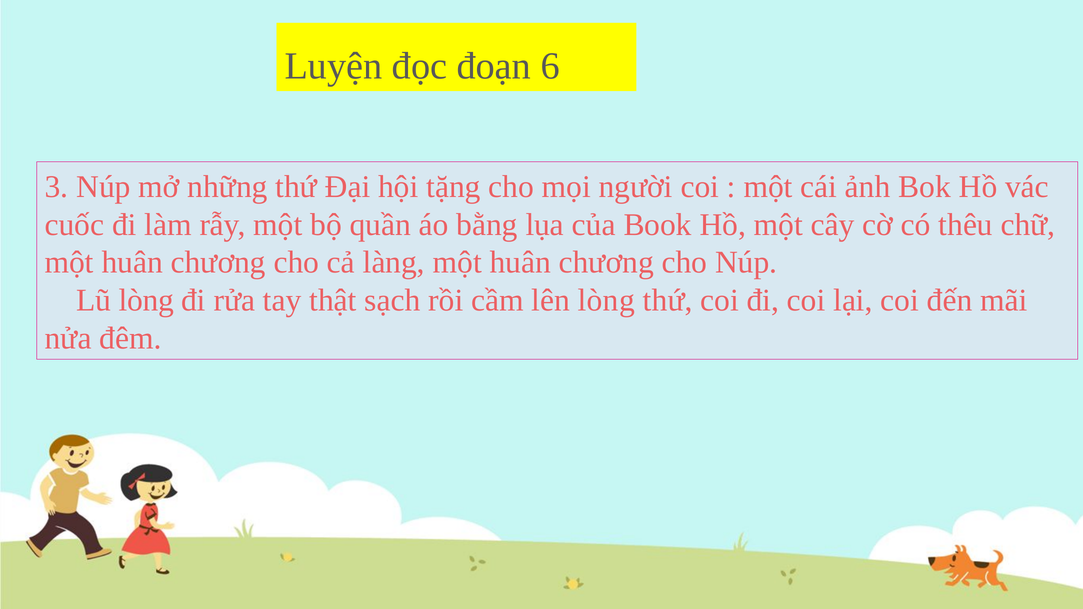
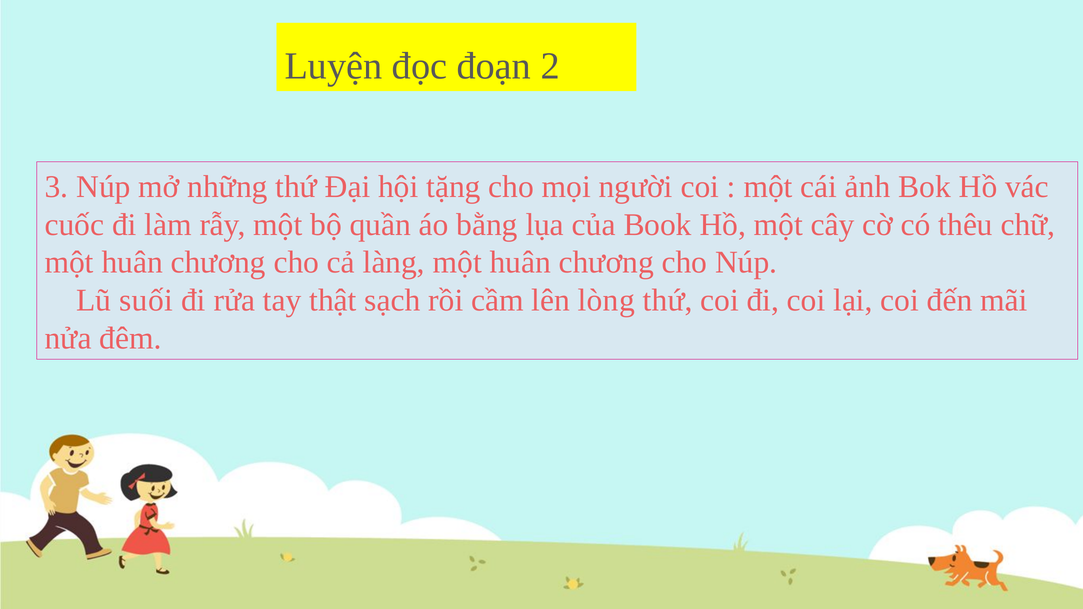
6: 6 -> 2 (550, 66)
Lũ lòng: lòng -> suối (146, 301)
